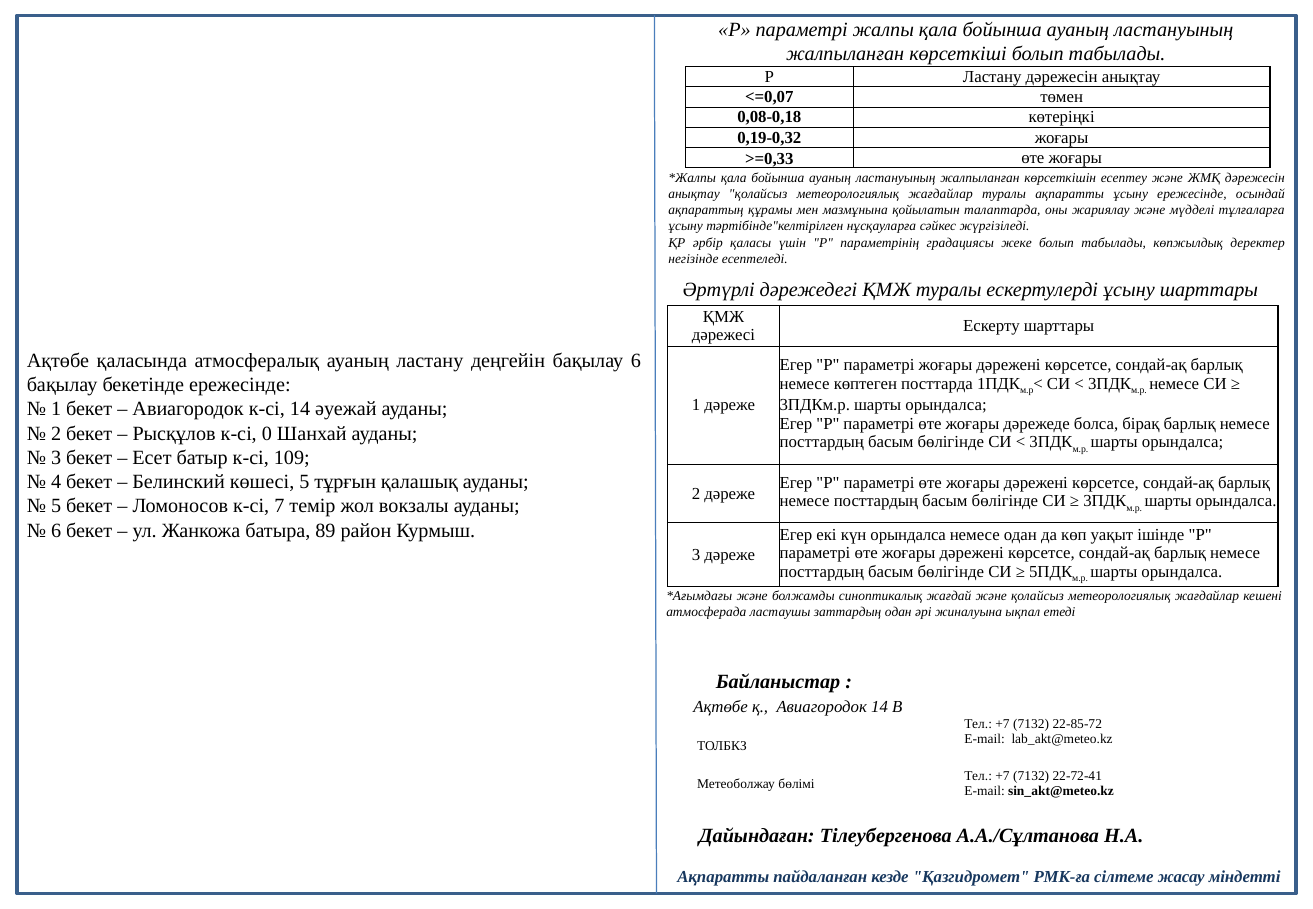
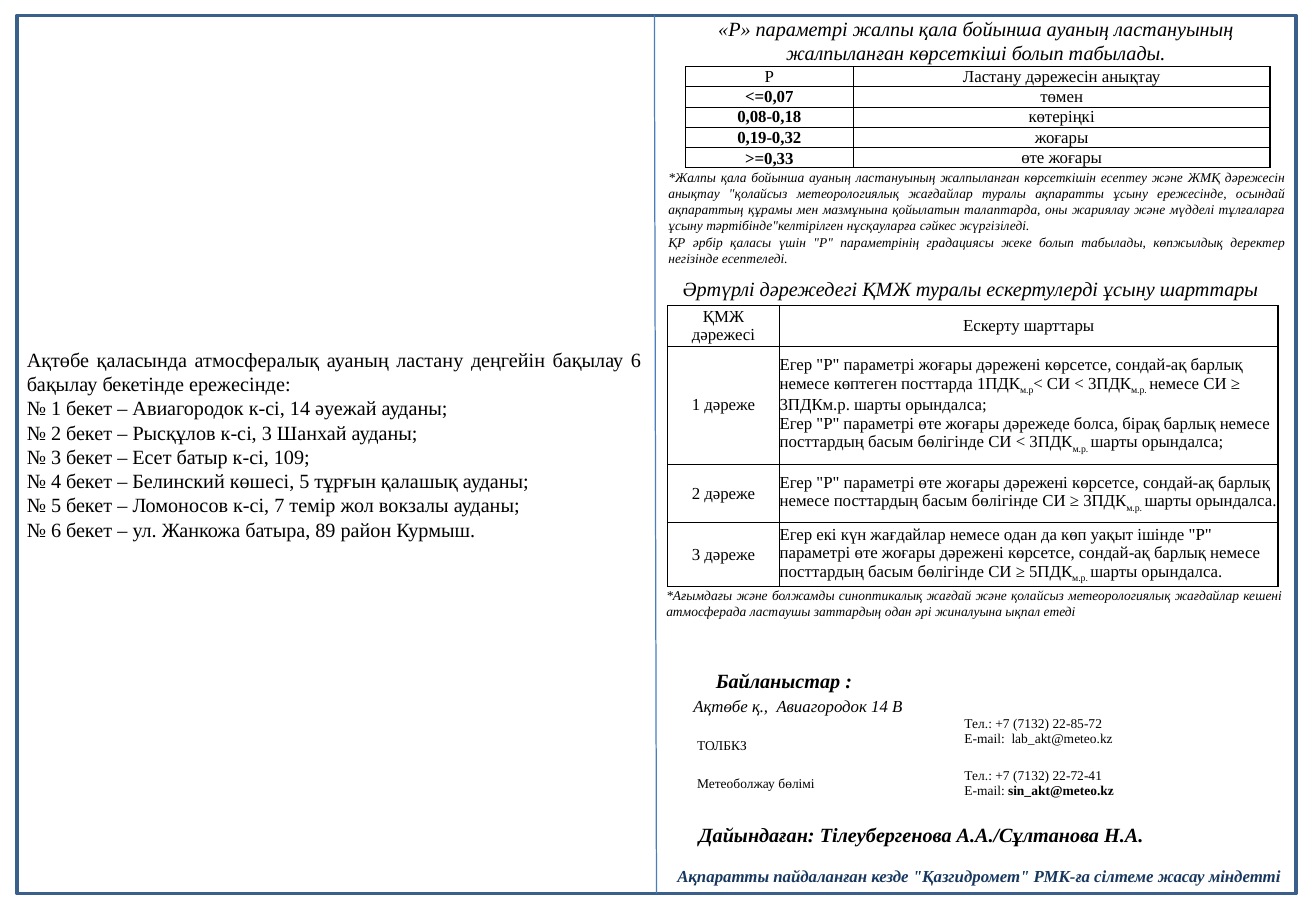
к-сі 0: 0 -> 3 (267, 434)
күн орындалса: орындалса -> жағдайлар (908, 535)
